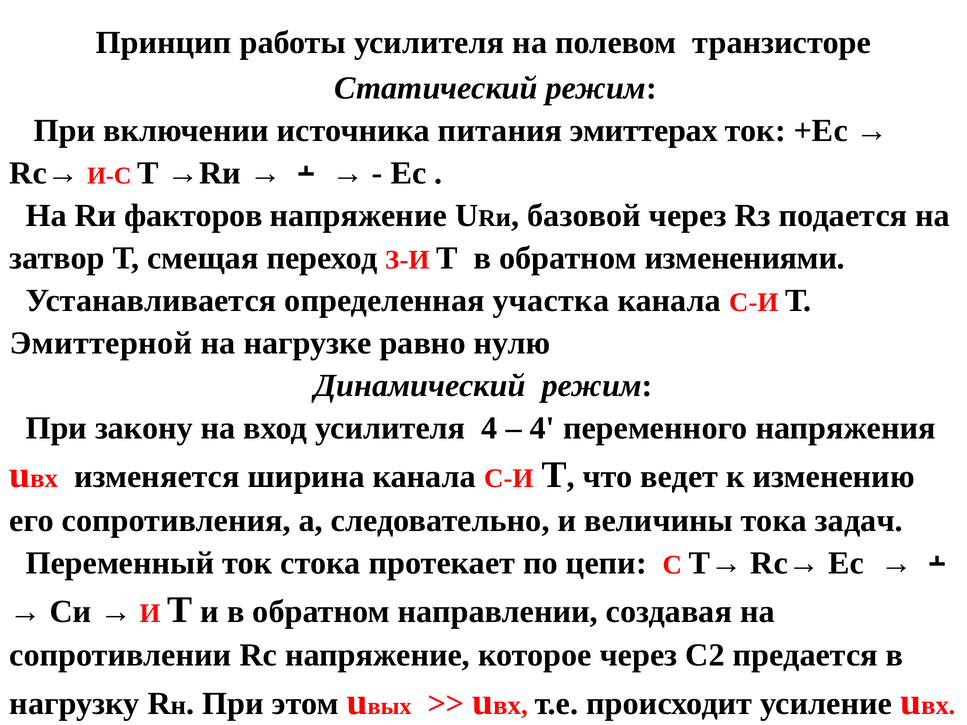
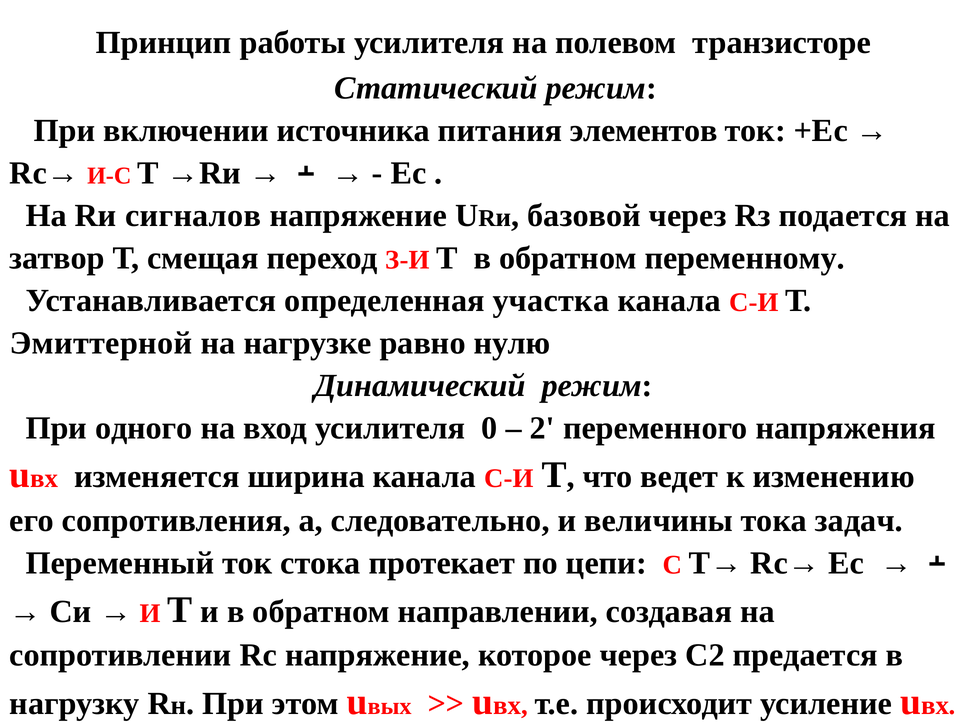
эмиттерах: эмиттерах -> элементов (644, 131)
факторов: факторов -> сигналов (193, 216)
изменениями: изменениями -> переменному (745, 258)
закону: закону -> одного (144, 428)
усилителя 4: 4 -> 0 (490, 428)
4: 4 -> 2 (542, 428)
